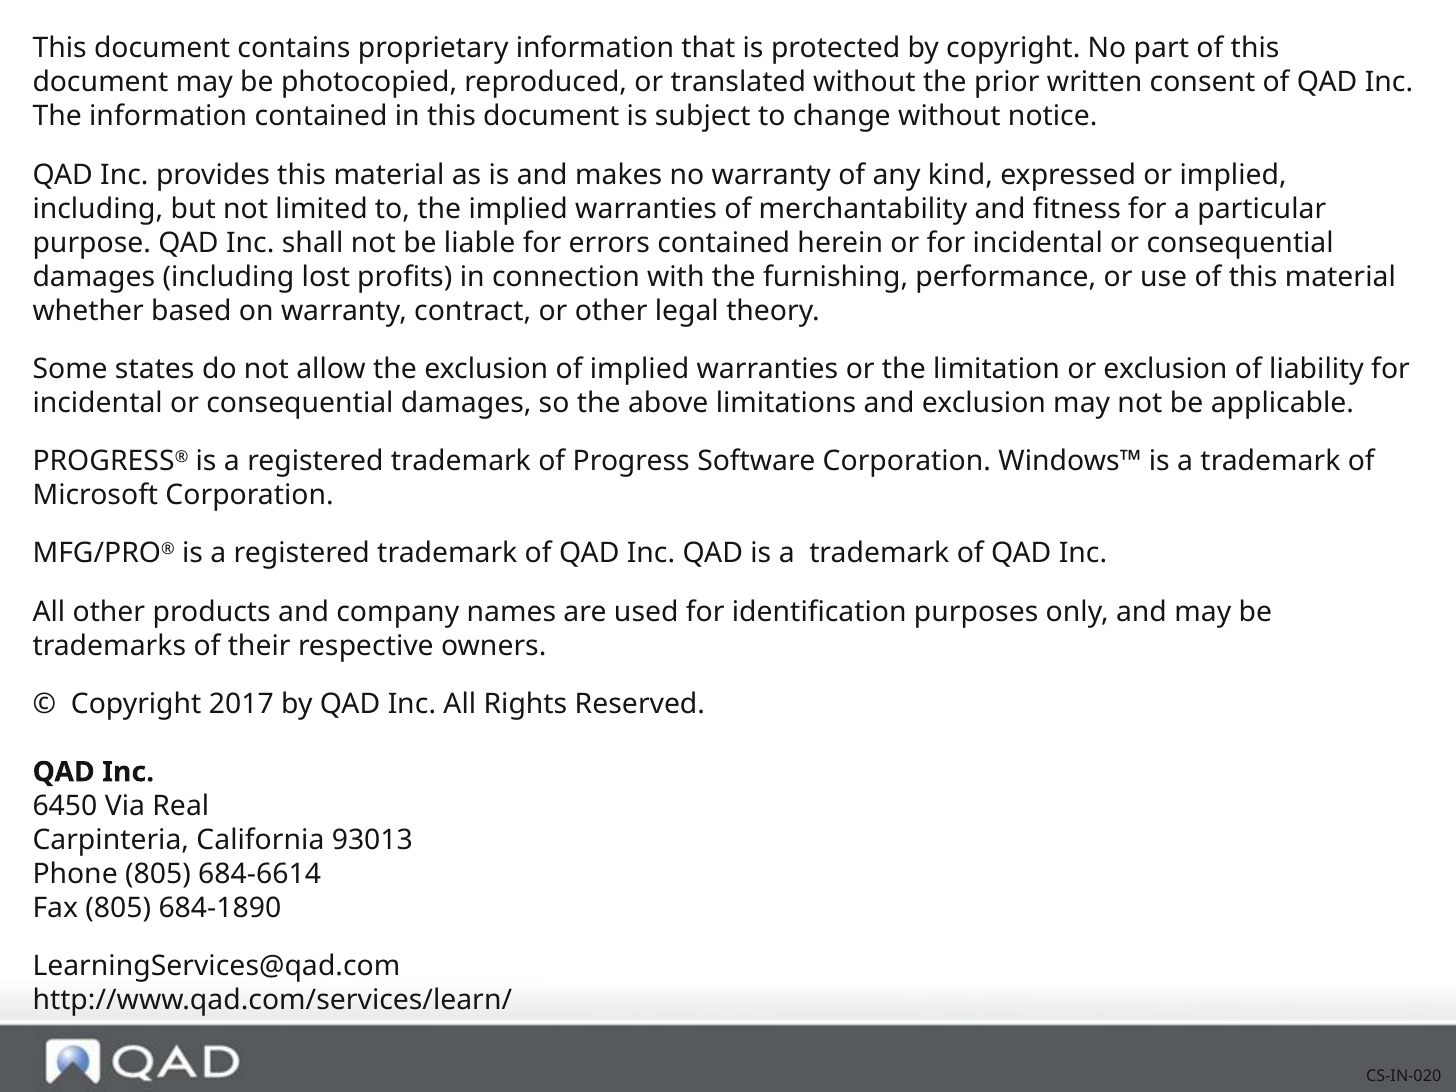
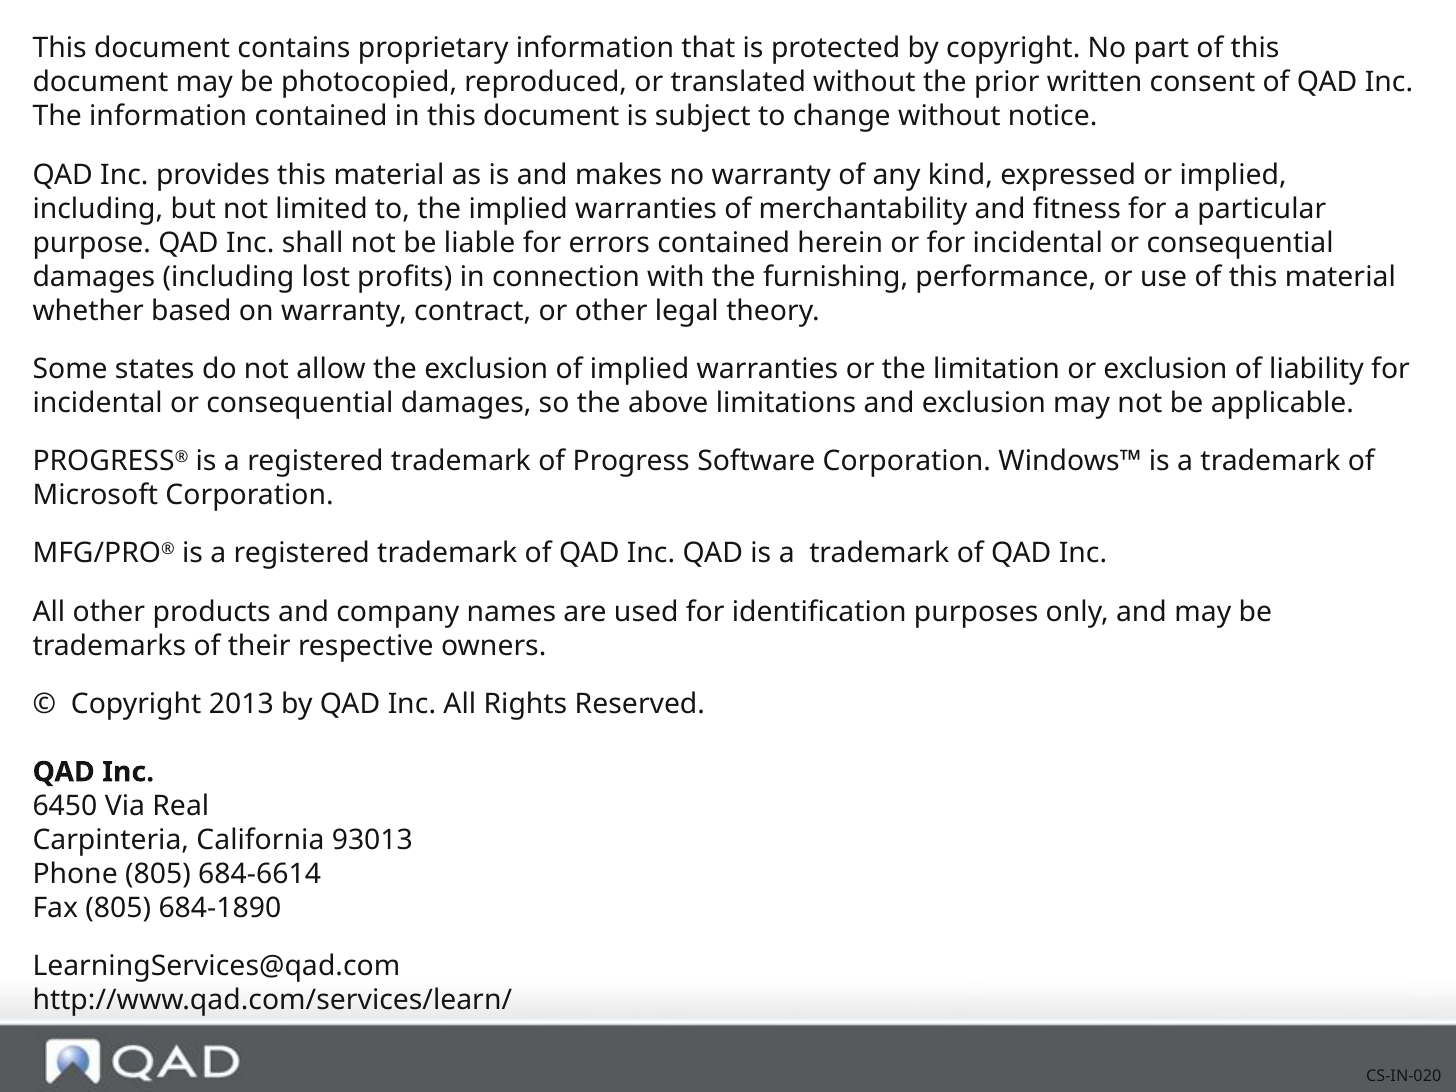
2017: 2017 -> 2013 (241, 704)
